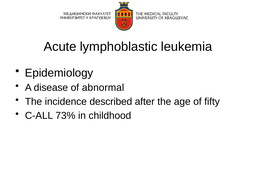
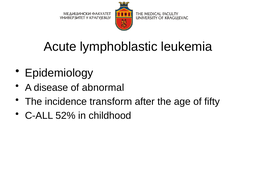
described: described -> transform (111, 102)
73%: 73% -> 52% (65, 116)
